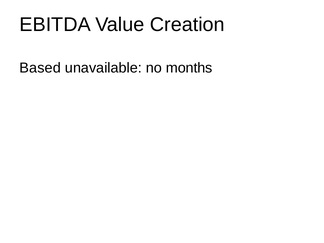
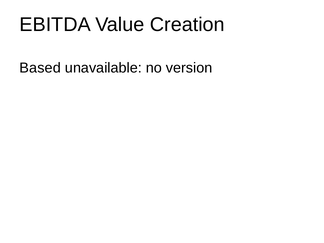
months: months -> version (189, 68)
